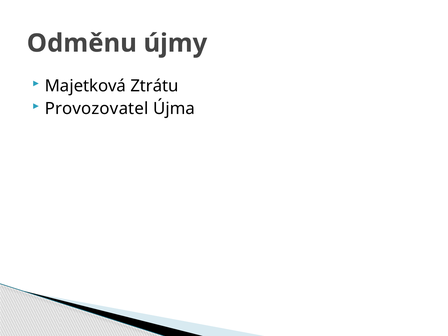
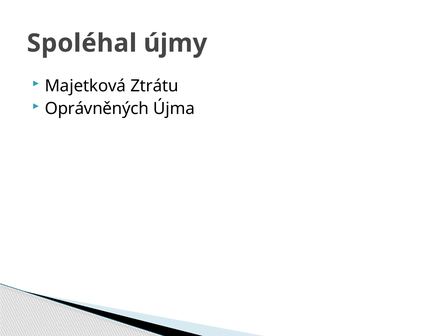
Odměnu: Odměnu -> Spoléhal (82, 43)
Provozovatel: Provozovatel -> Oprávněných (97, 109)
